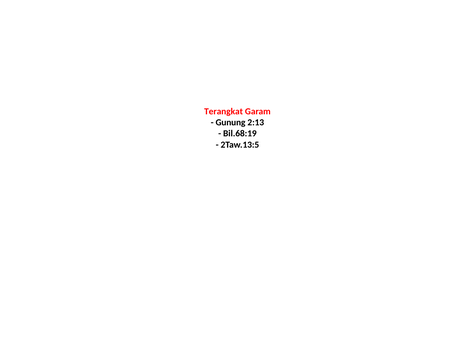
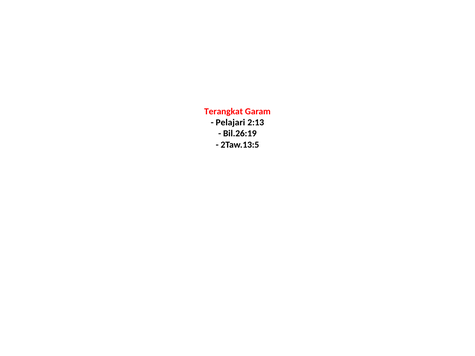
Gunung: Gunung -> Pelajari (230, 123)
Bil.68:19: Bil.68:19 -> Bil.26:19 (240, 134)
